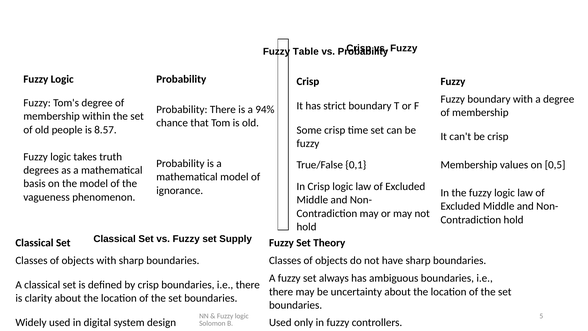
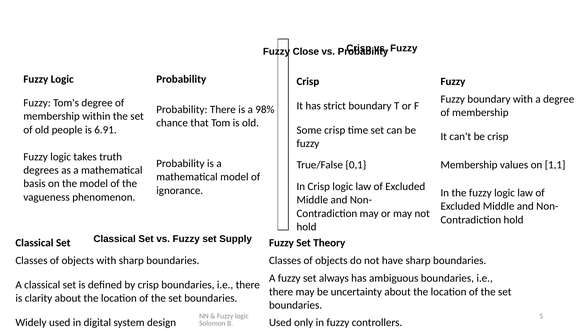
Table: Table -> Close (306, 52)
94%: 94% -> 98% (265, 109)
8.57: 8.57 -> 6.91 (105, 130)
0,5: 0,5 -> 1,1 (555, 165)
